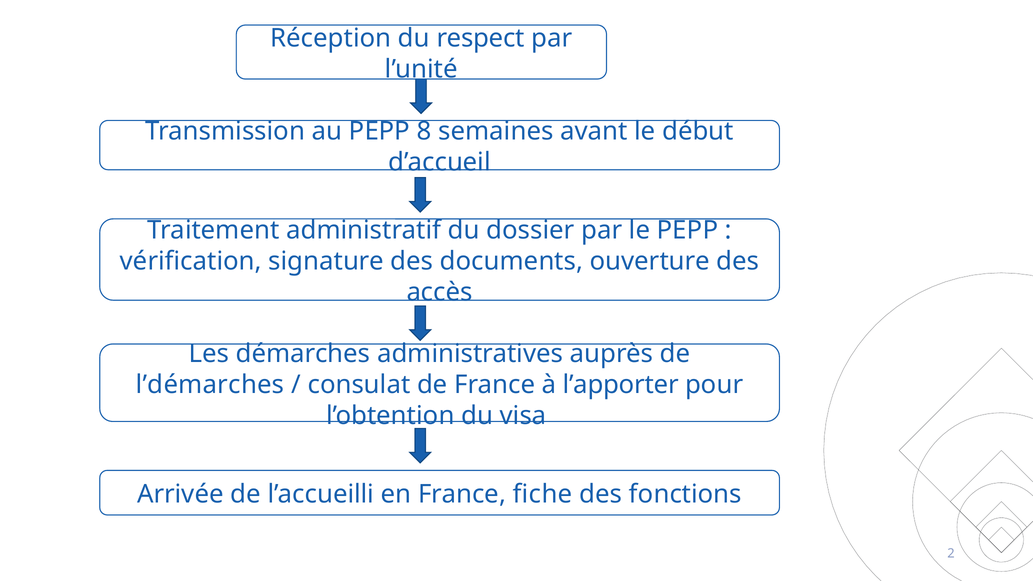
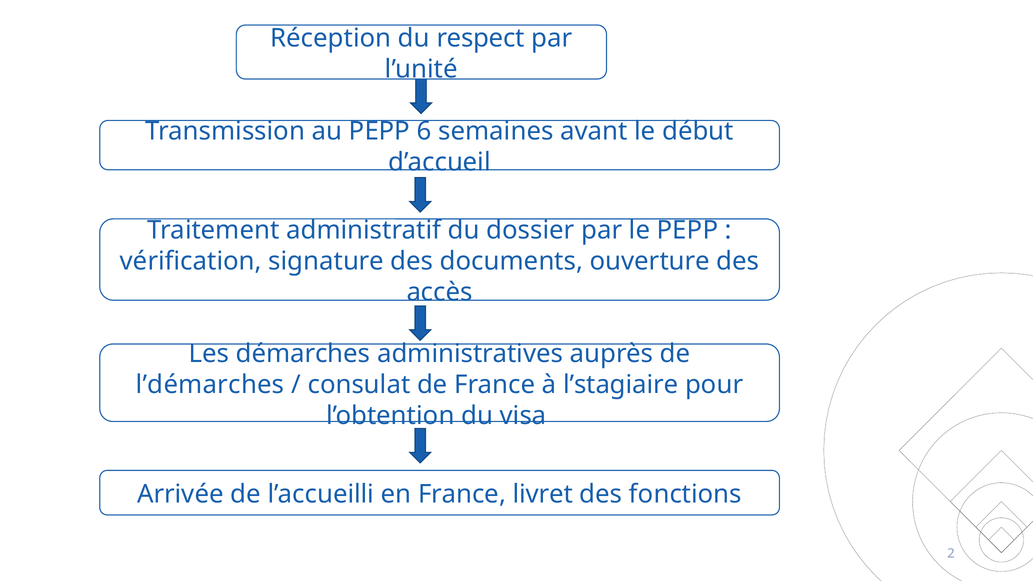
8: 8 -> 6 (424, 131)
l’apporter: l’apporter -> l’stagiaire (621, 385)
fiche: fiche -> livret (543, 495)
